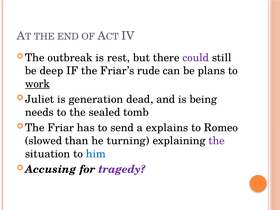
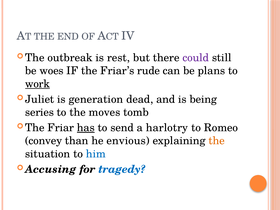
deep: deep -> woes (52, 71)
needs: needs -> series (39, 112)
sealed: sealed -> moves (104, 112)
has underline: none -> present (86, 128)
explains: explains -> harlotry (167, 128)
slowed: slowed -> convey (44, 141)
turning: turning -> envious (128, 141)
the colour: purple -> orange (217, 141)
tragedy colour: purple -> blue (122, 169)
